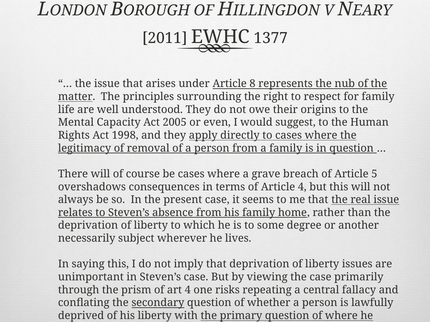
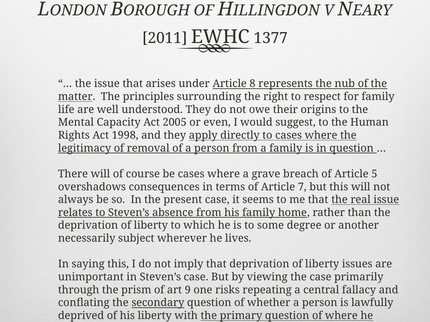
Article 4: 4 -> 7 (302, 187)
art 4: 4 -> 9 (188, 290)
